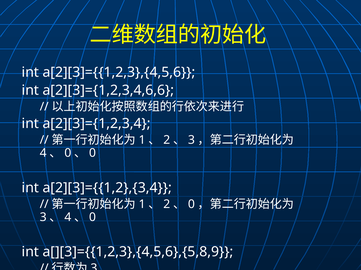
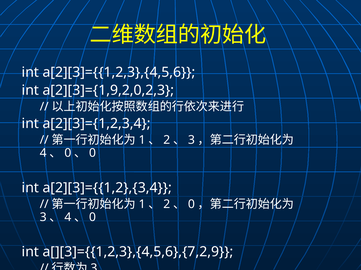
a[2][3]={1,2,3,4,6,6: a[2][3]={1,2,3,4,6,6 -> a[2][3]={1,9,2,0,2,3 (108, 90)
a[][3]={{1,2,3},{4,5,6},{5,8,9: a[][3]={{1,2,3},{4,5,6},{5,8,9 -> a[][3]={{1,2,3},{4,5,6},{7,2,9 (138, 253)
